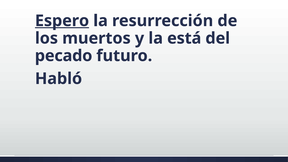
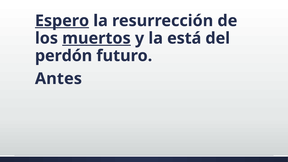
muertos underline: none -> present (96, 38)
pecado: pecado -> perdón (64, 56)
Habló: Habló -> Antes (58, 79)
